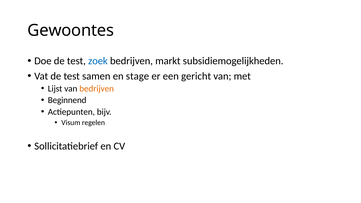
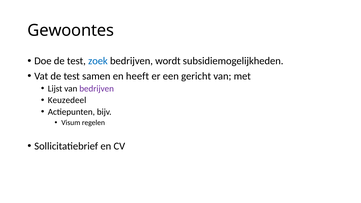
markt: markt -> wordt (168, 61)
stage: stage -> heeft (138, 76)
bedrijven colour: orange -> purple (97, 89)
Beginnend: Beginnend -> Keuzedeel (67, 100)
